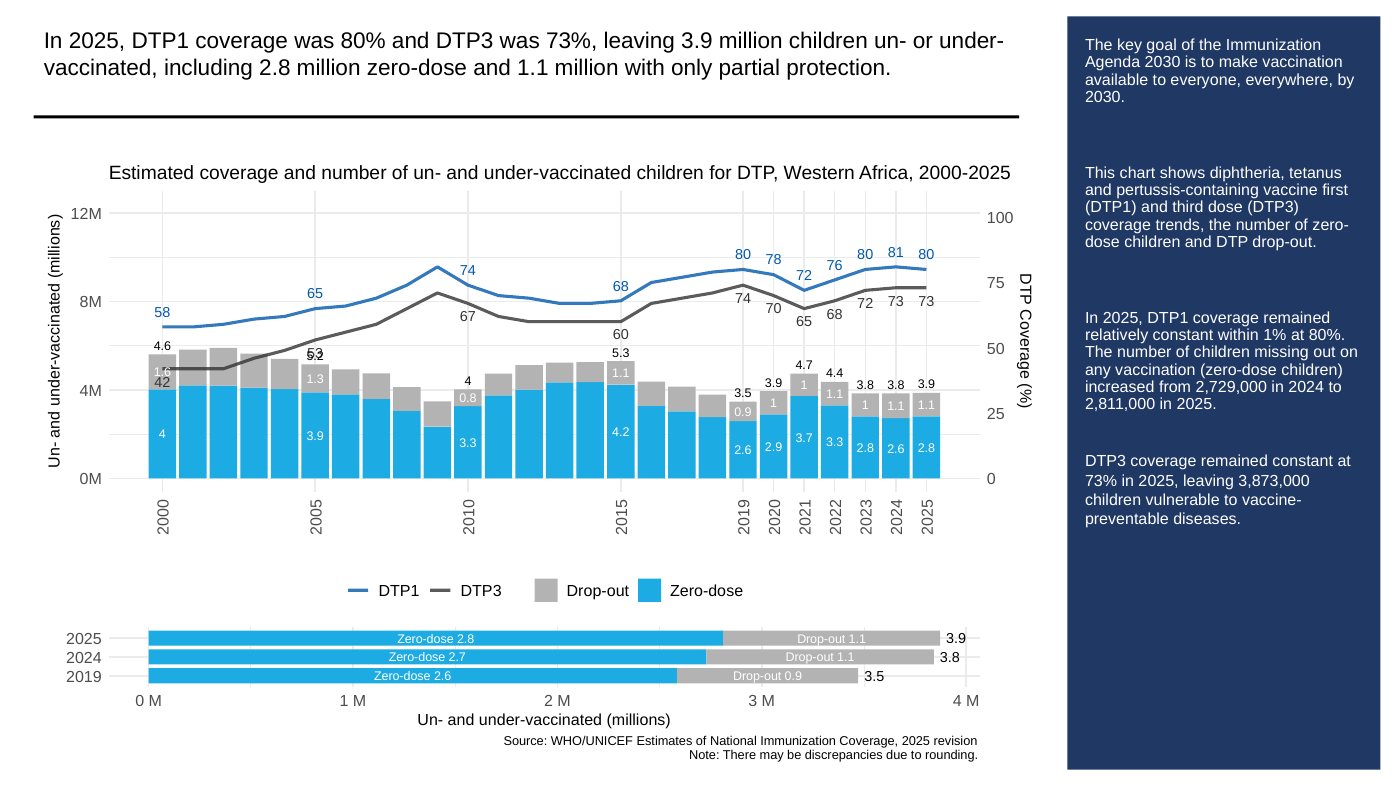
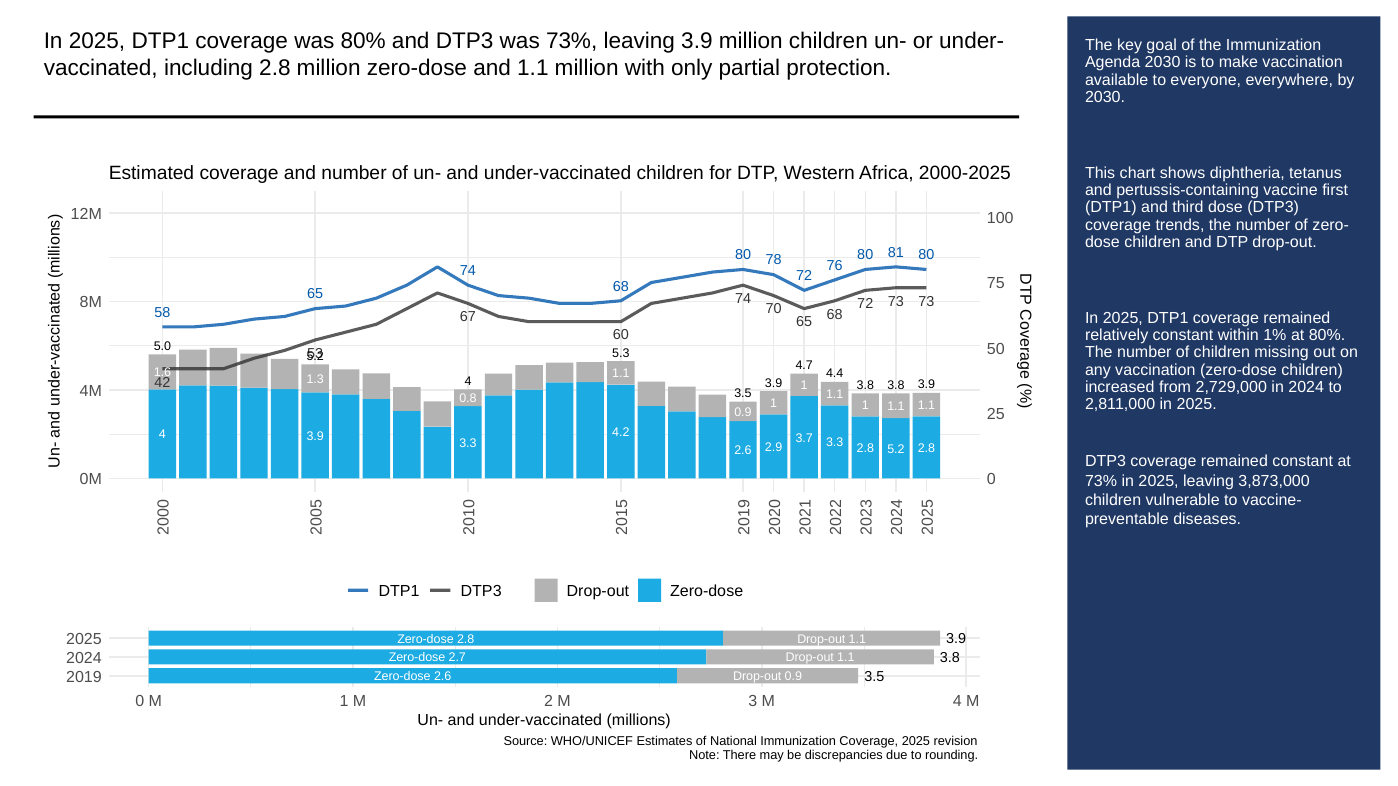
4.6: 4.6 -> 5.0 (162, 346)
2.8 2.6: 2.6 -> 5.2 (896, 449)
